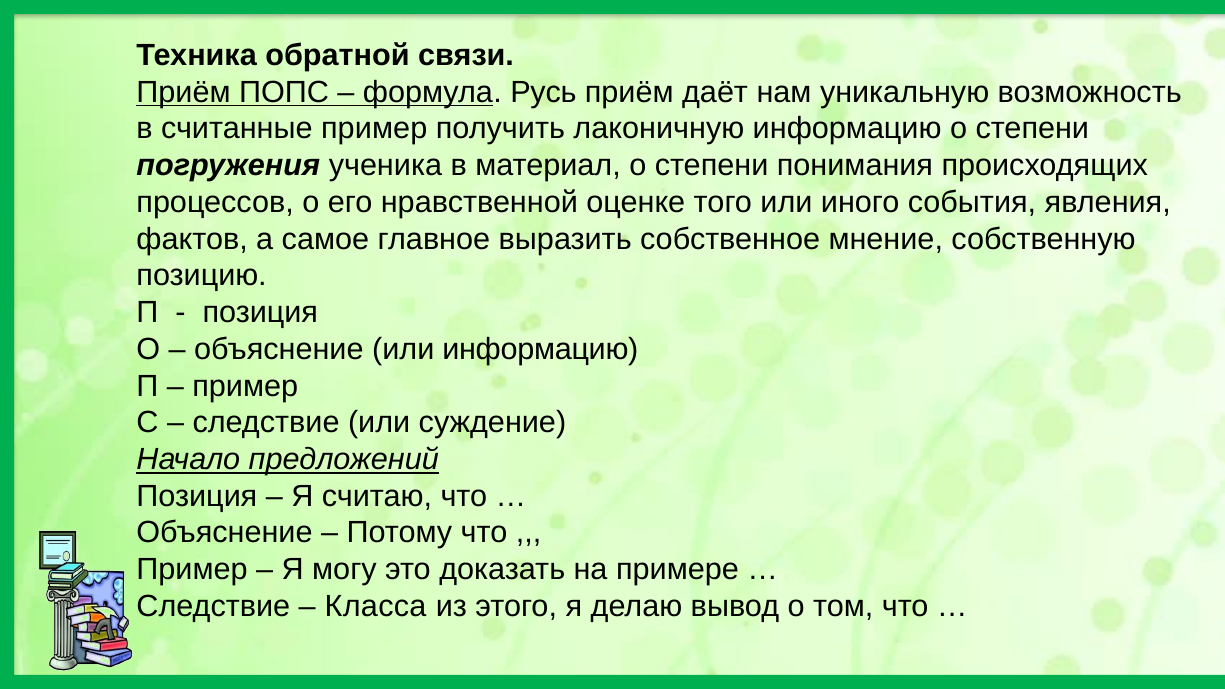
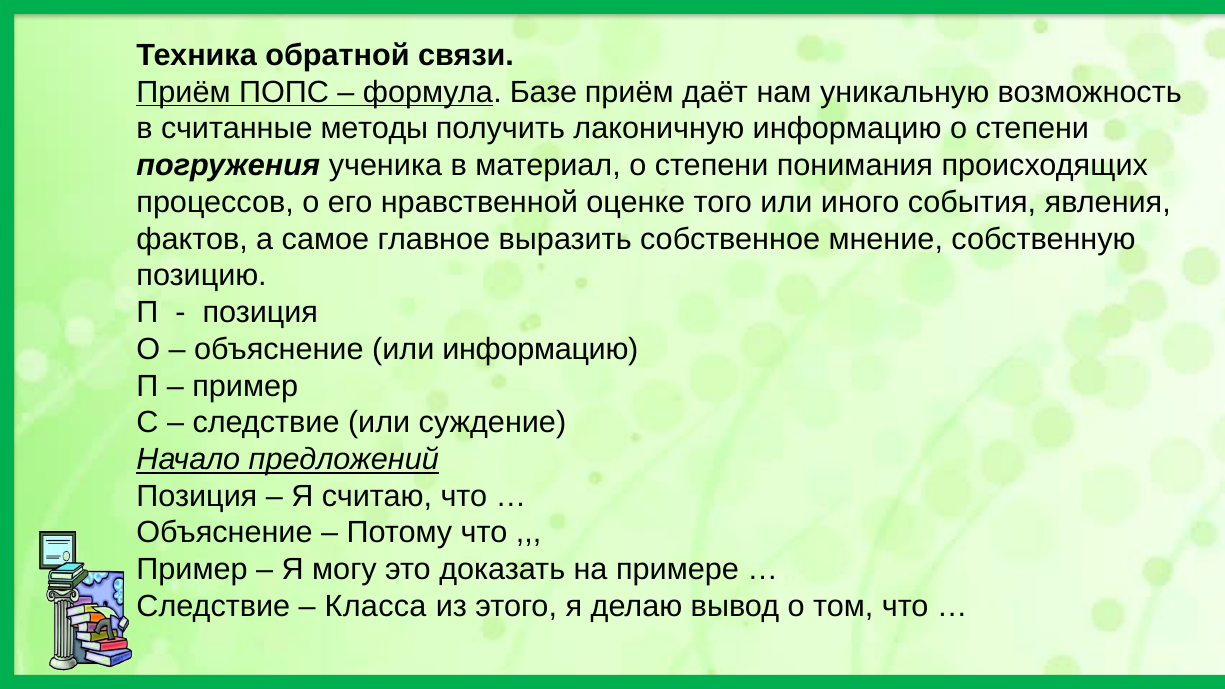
Русь: Русь -> Базе (543, 92)
считанные пример: пример -> методы (374, 129)
